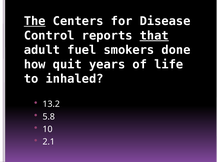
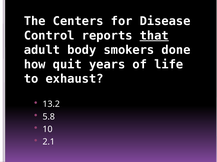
The underline: present -> none (35, 21)
fuel: fuel -> body (82, 50)
inhaled: inhaled -> exhaust (75, 79)
